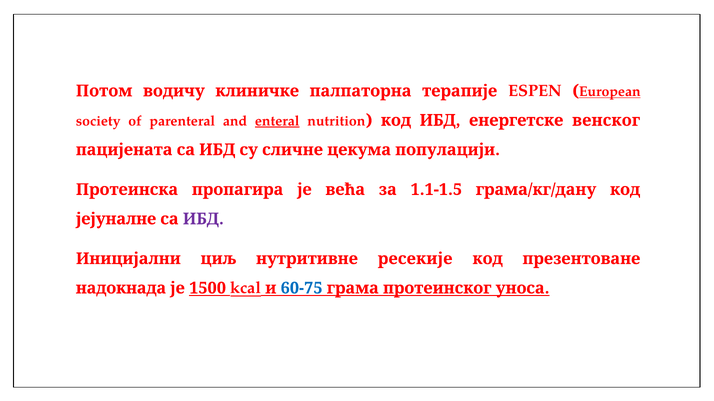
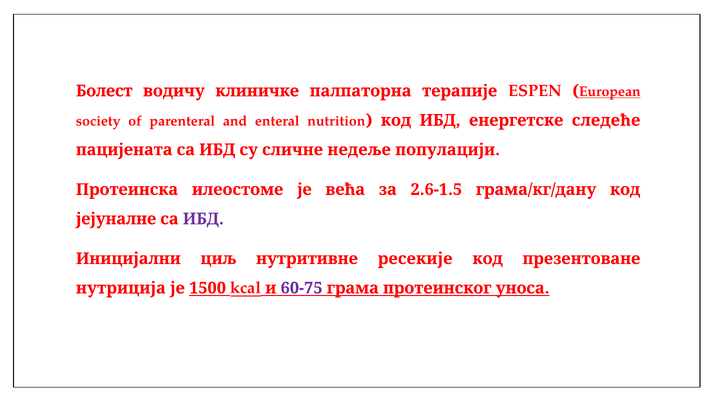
Потом: Потом -> Болест (104, 91)
enteral underline: present -> none (277, 121)
венског: венског -> следеће (606, 121)
цекума: цекума -> недеље (359, 150)
пропагира: пропагира -> илеостоме (238, 190)
1.1-1.5: 1.1-1.5 -> 2.6-1.5 (436, 190)
надокнада: надокнада -> нутриција (121, 289)
60-75 colour: blue -> purple (302, 289)
